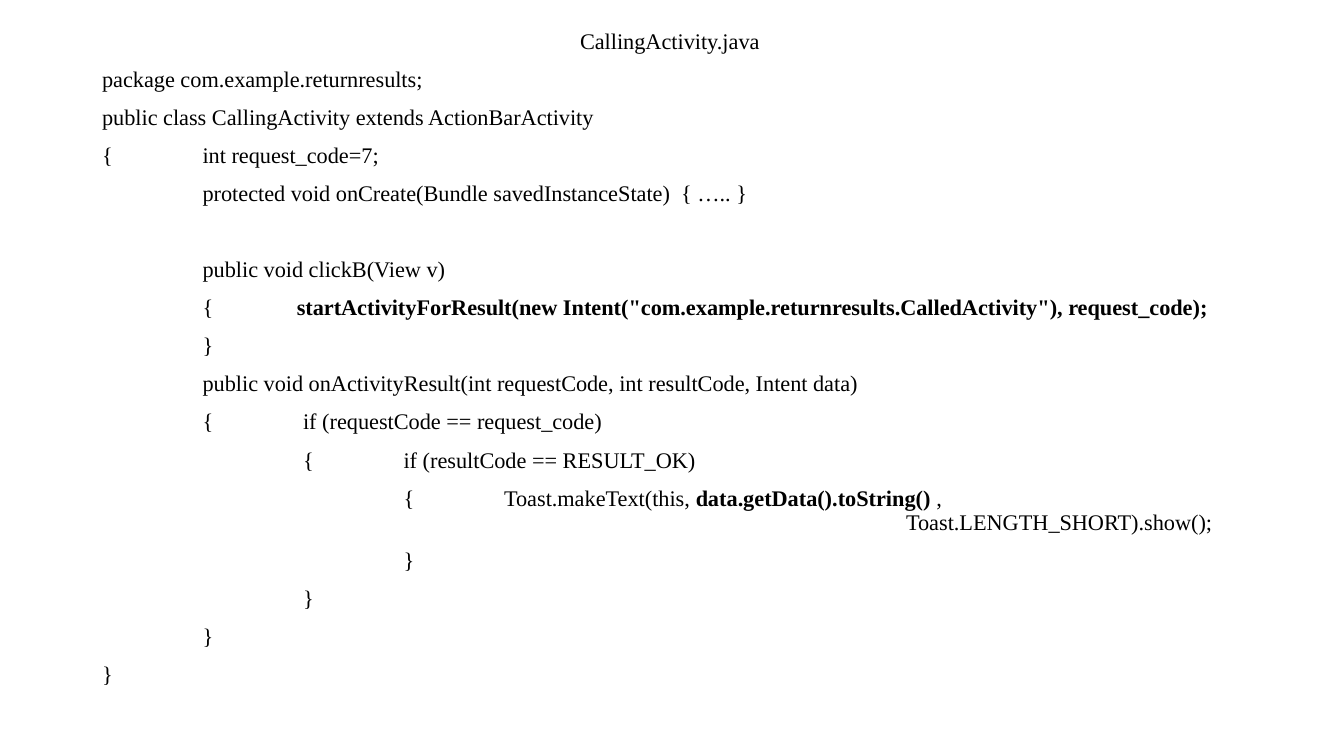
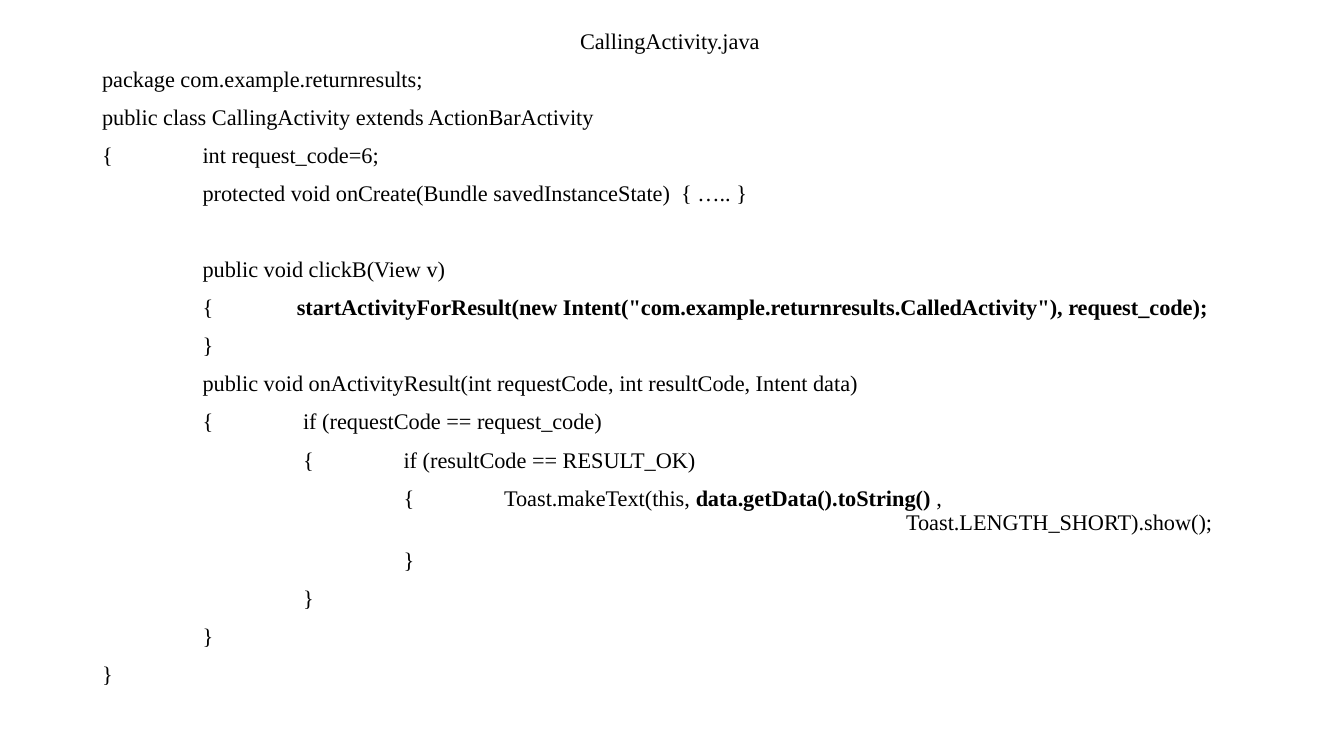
request_code=7: request_code=7 -> request_code=6 (305, 157)
